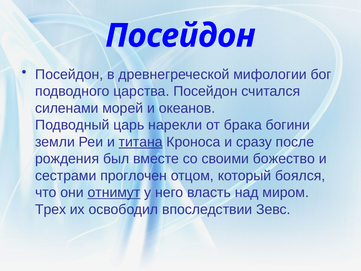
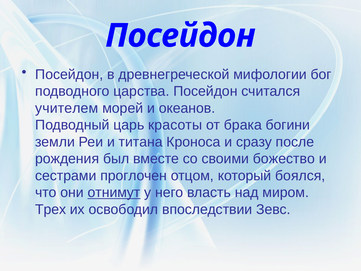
силенами: силенами -> учителем (67, 108)
нарекли: нарекли -> красоты (175, 125)
титана underline: present -> none (141, 142)
